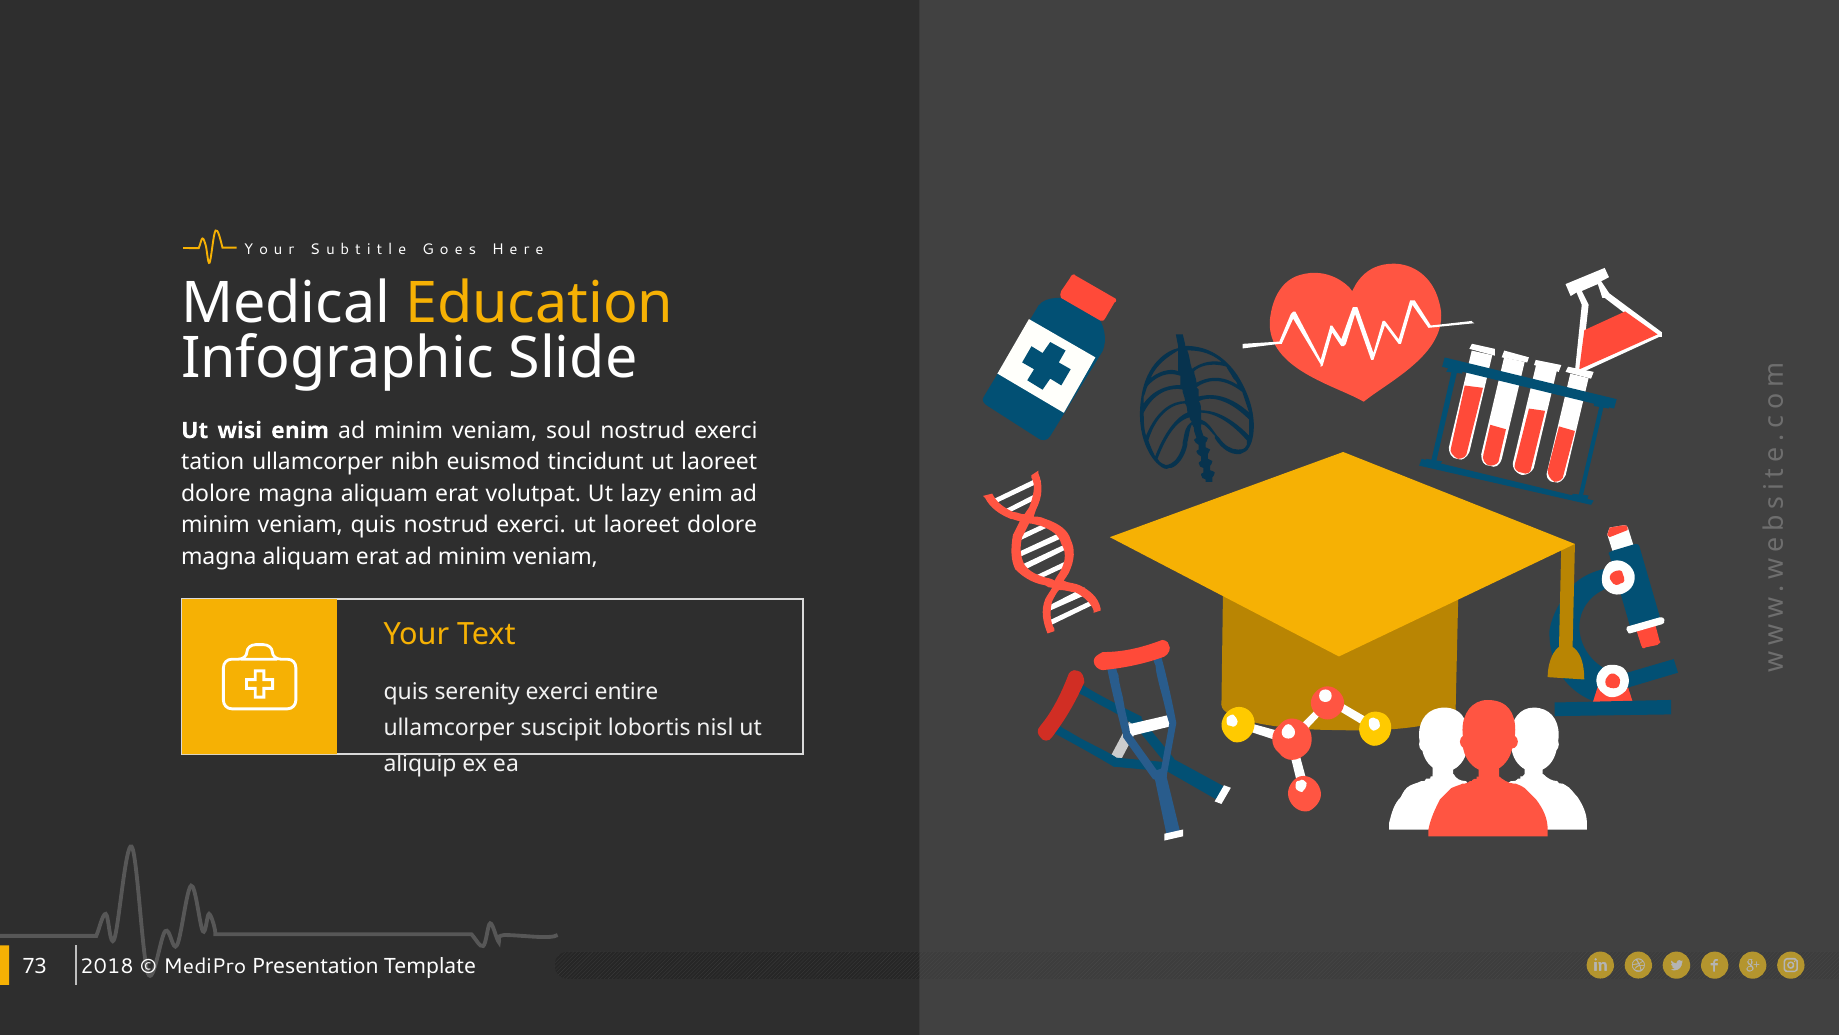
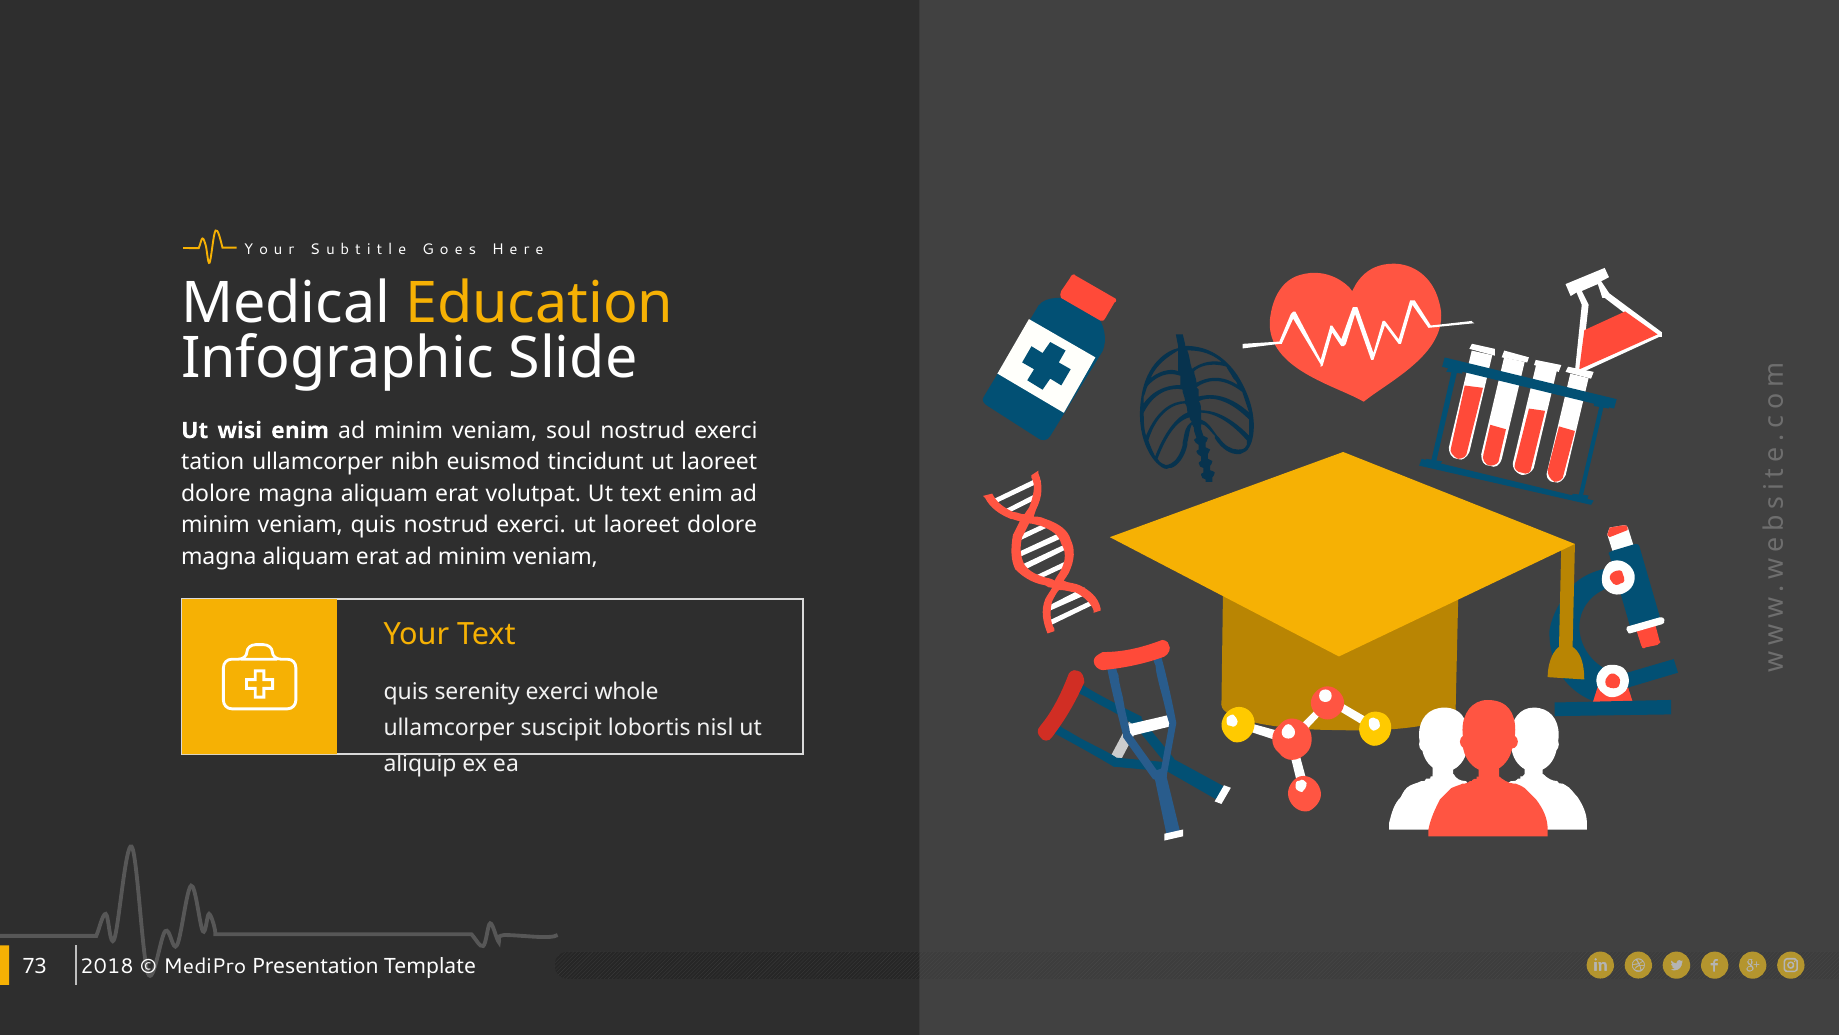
Ut lazy: lazy -> text (641, 493)
entire: entire -> whole (627, 692)
